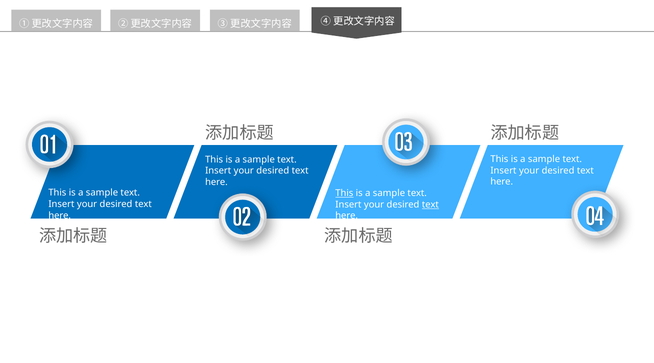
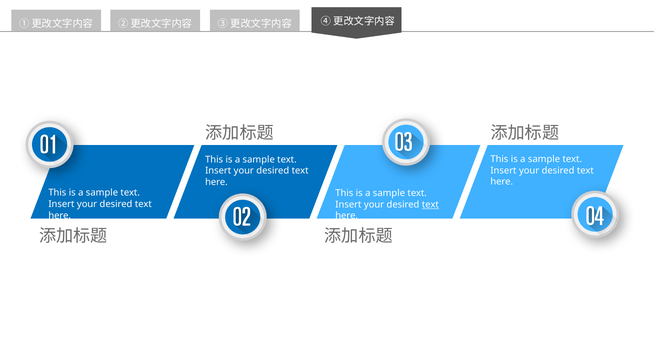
This underline: present -> none (344, 193)
